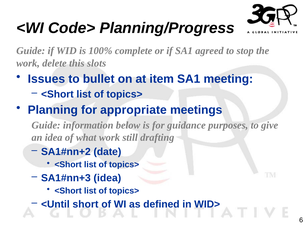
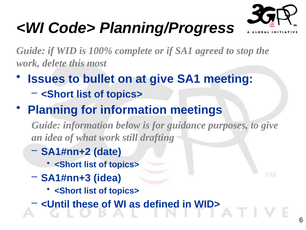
slots: slots -> most (97, 63)
at item: item -> give (162, 79)
for appropriate: appropriate -> information (133, 110)
short: short -> these (86, 204)
